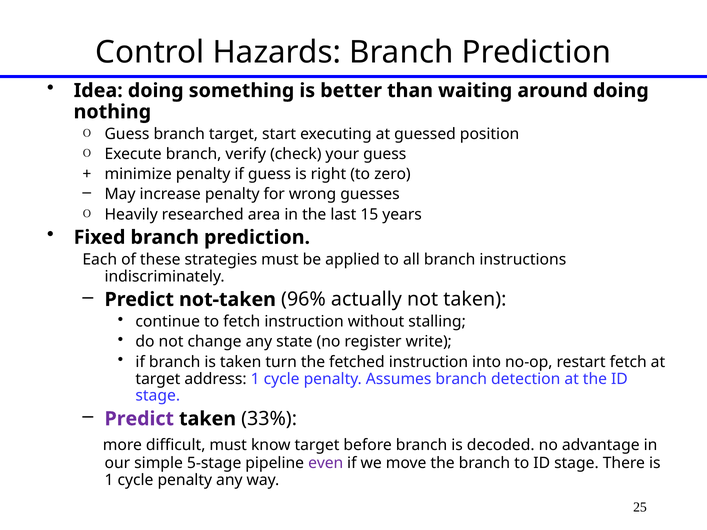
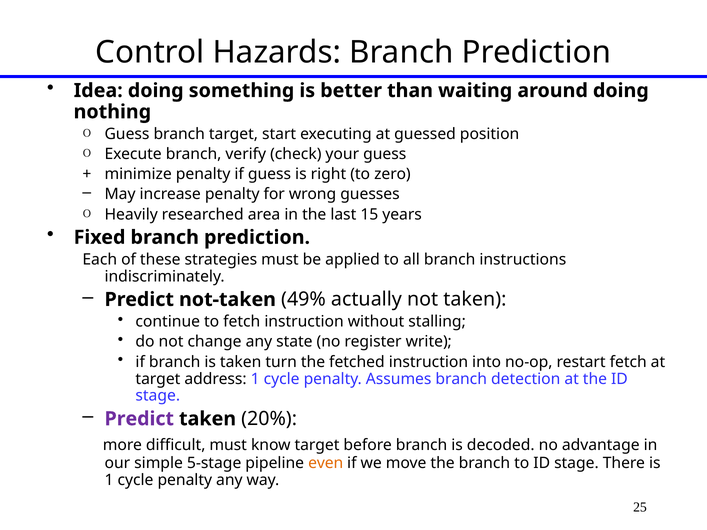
96%: 96% -> 49% (303, 300)
33%: 33% -> 20% (269, 419)
even colour: purple -> orange (326, 463)
